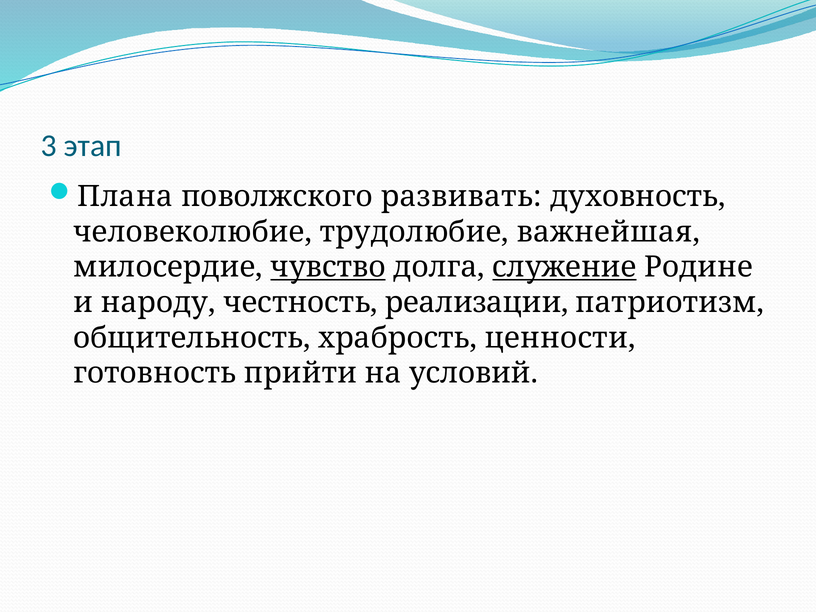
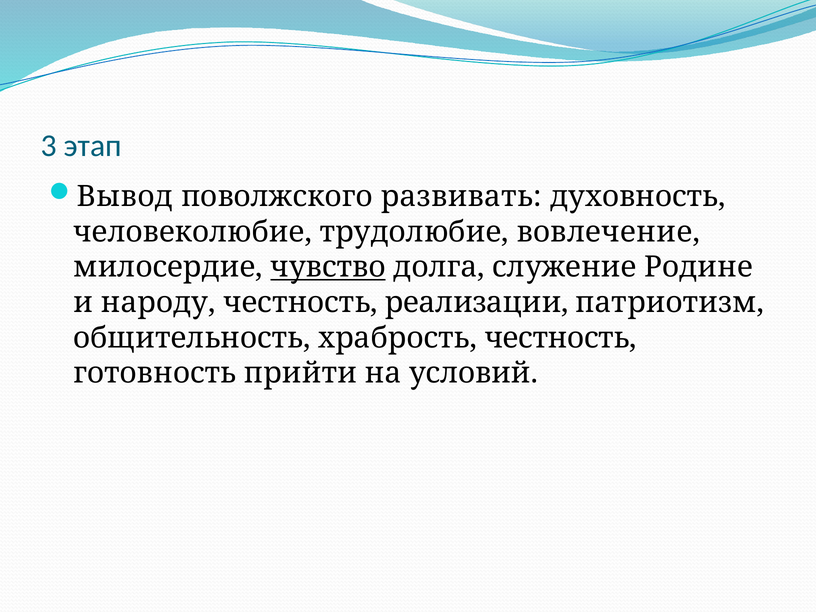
Плана: Плана -> Вывод (125, 196)
важнейшая: важнейшая -> вовлечение (608, 232)
служение underline: present -> none (565, 267)
храбрость ценности: ценности -> честность (560, 338)
